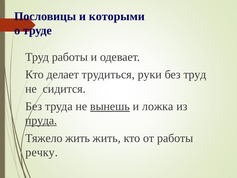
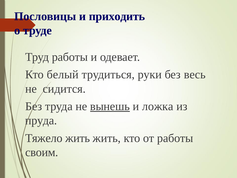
которыми: которыми -> приходить (117, 16)
делает: делает -> белый (63, 74)
без труд: труд -> весь (195, 74)
пруда underline: present -> none (41, 120)
речку: речку -> своим (42, 152)
